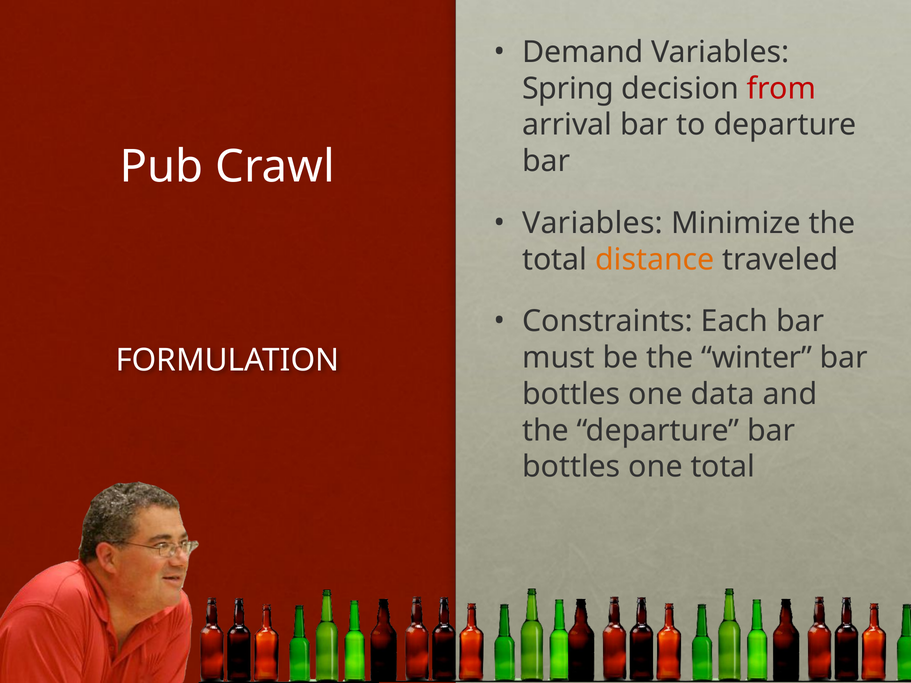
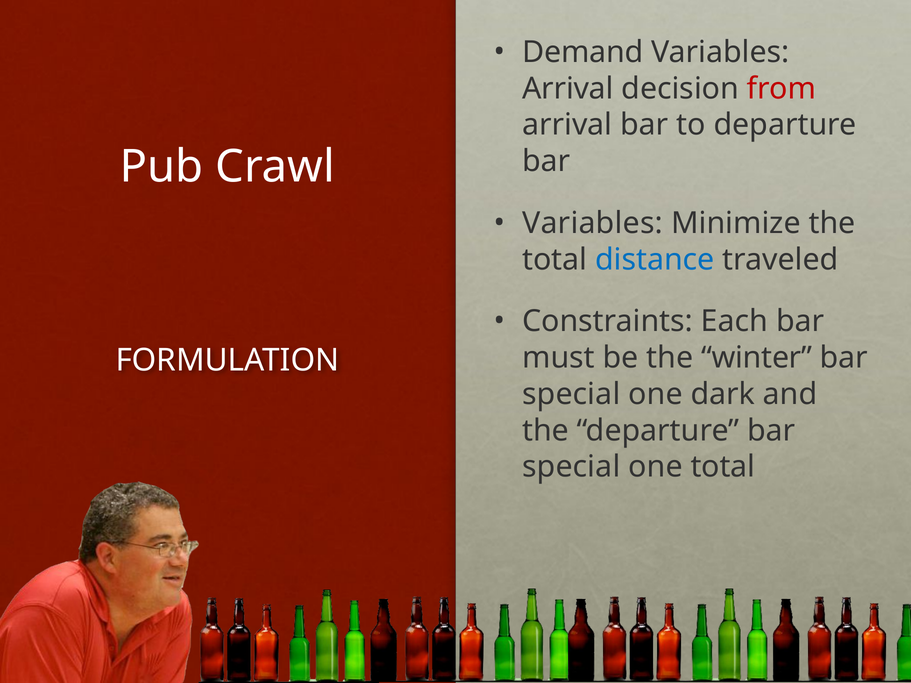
Spring: Spring -> Arrival (568, 89)
distance colour: orange -> blue (655, 260)
bottles: bottles -> special (571, 394)
data: data -> dark (723, 394)
bottles: bottles -> special (571, 467)
